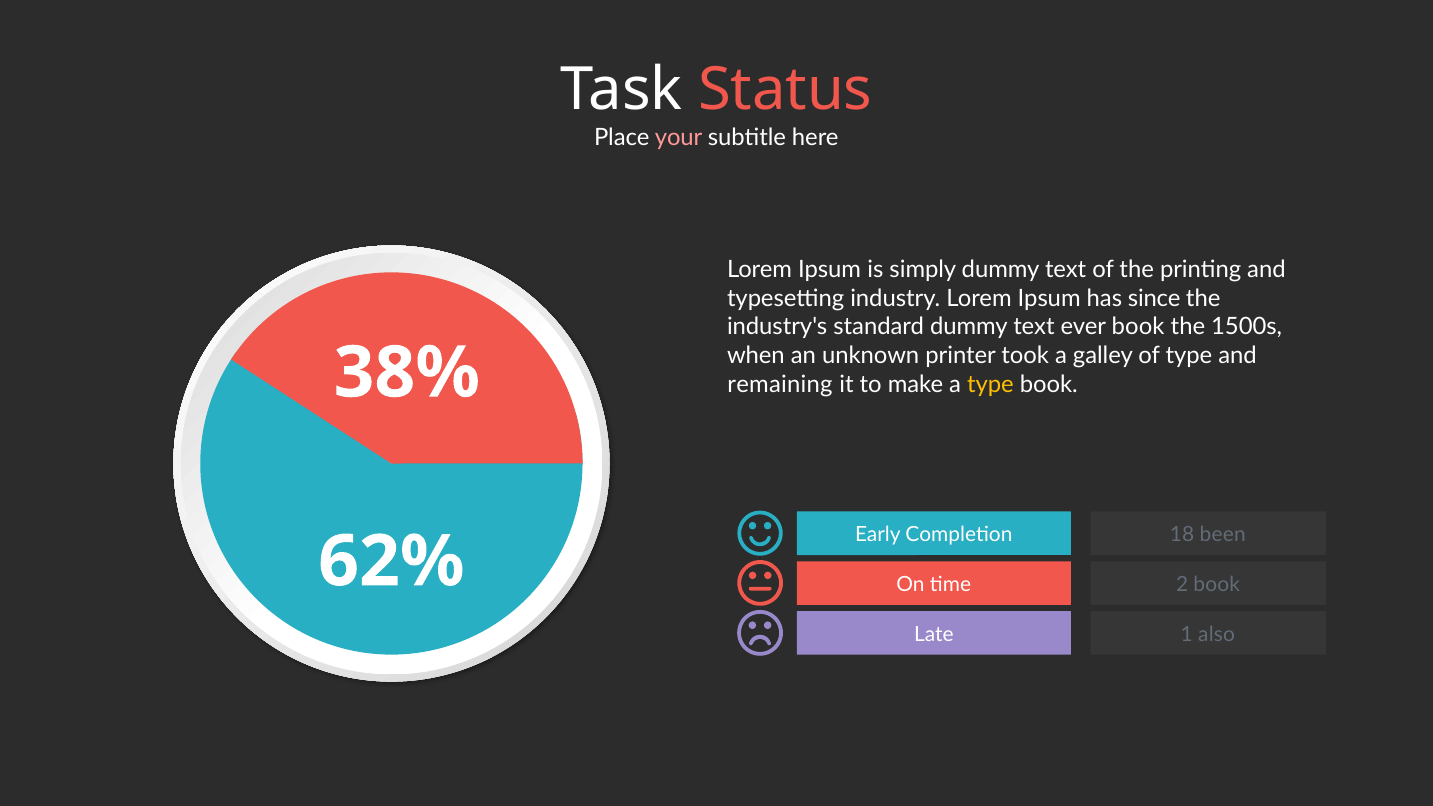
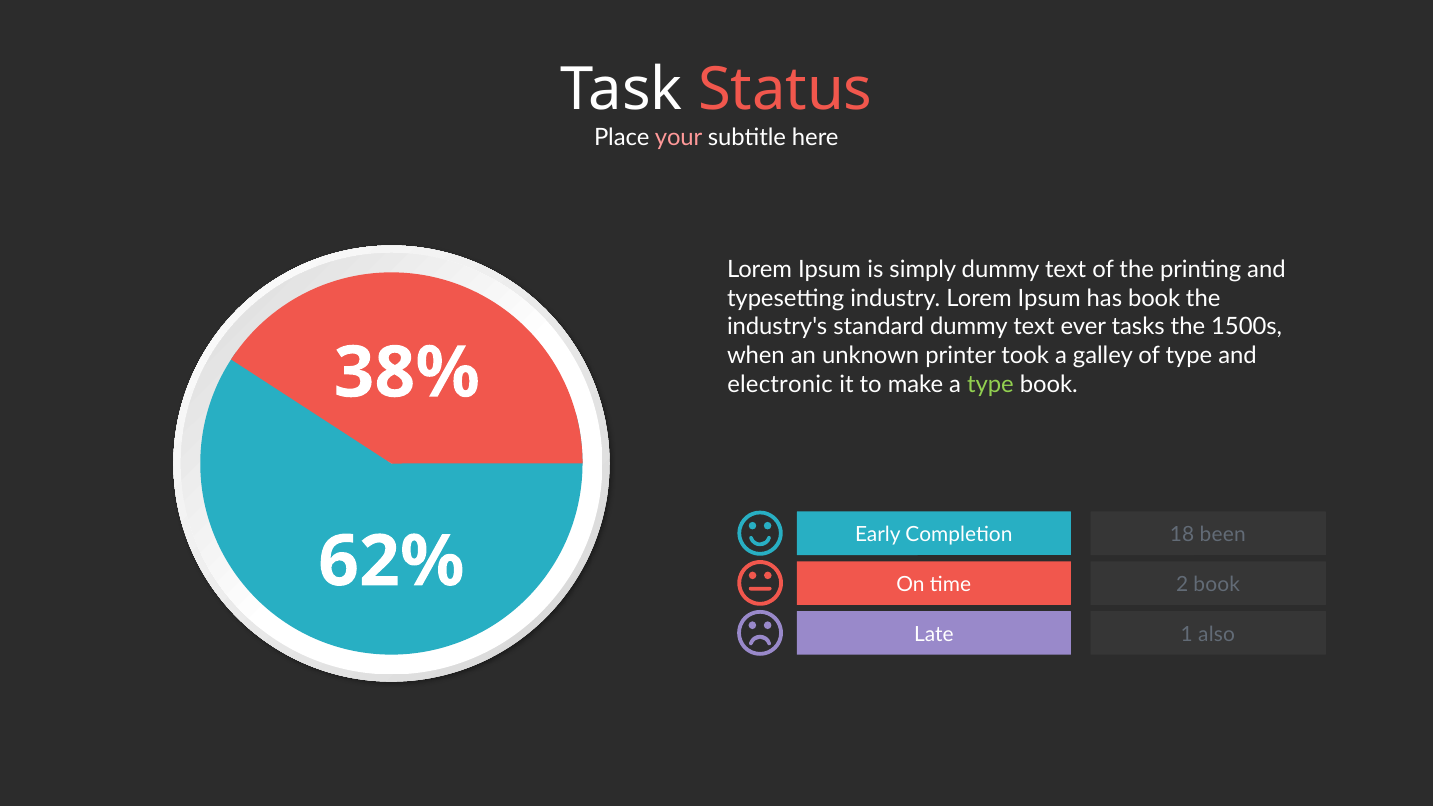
has since: since -> book (1154, 298)
ever book: book -> tasks (1138, 327)
remaining: remaining -> electronic (780, 384)
type colour: yellow -> light green (990, 384)
